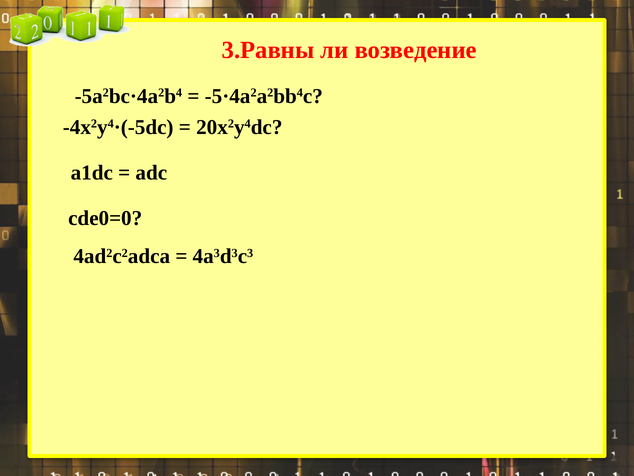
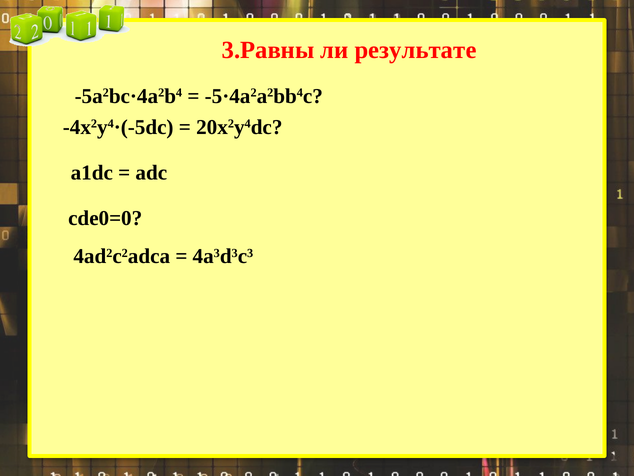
возведение: возведение -> результате (416, 50)
